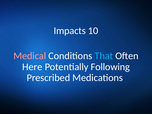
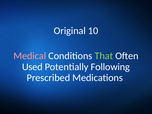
Impacts: Impacts -> Original (70, 31)
That colour: light blue -> light green (104, 56)
Here: Here -> Used (32, 67)
